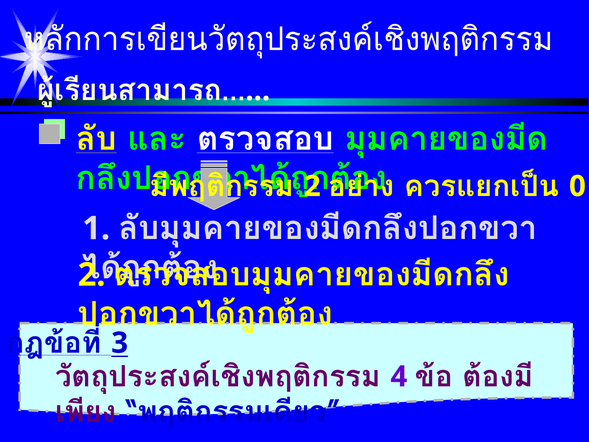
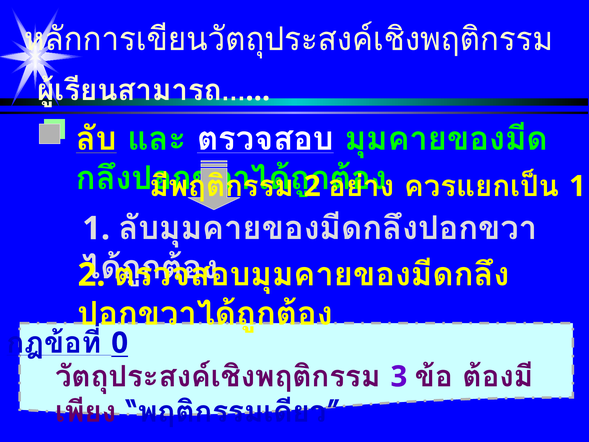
0: 0 -> 1 (577, 186)
3: 3 -> 0 (120, 343)
4: 4 -> 3 (399, 376)
